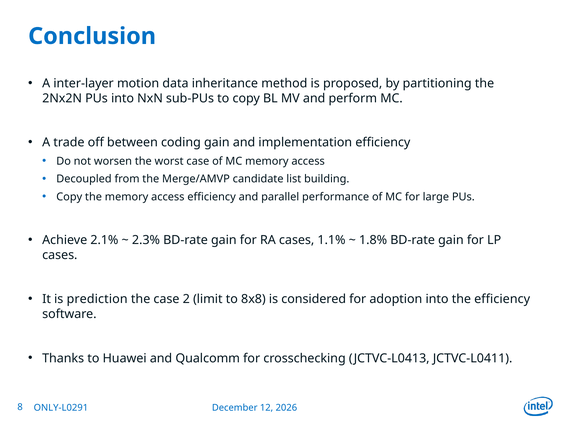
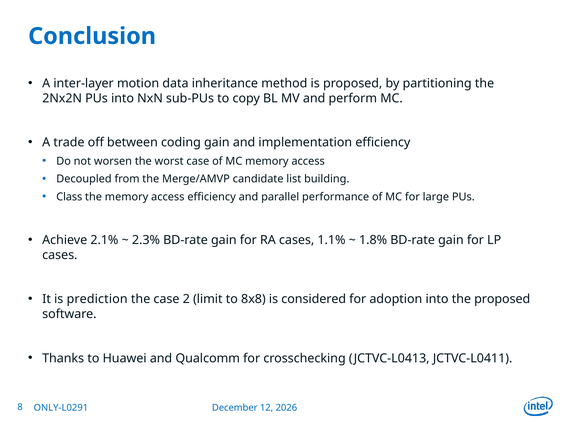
Copy: Copy -> Class (69, 197)
the efficiency: efficiency -> proposed (502, 299)
